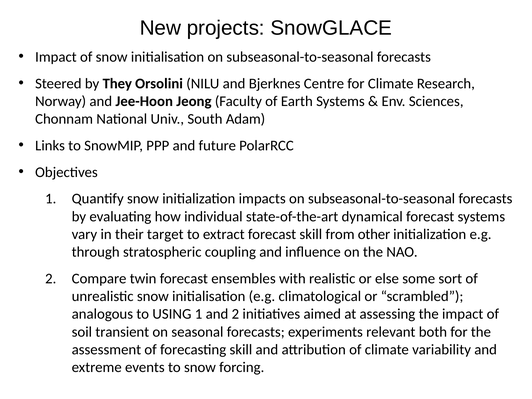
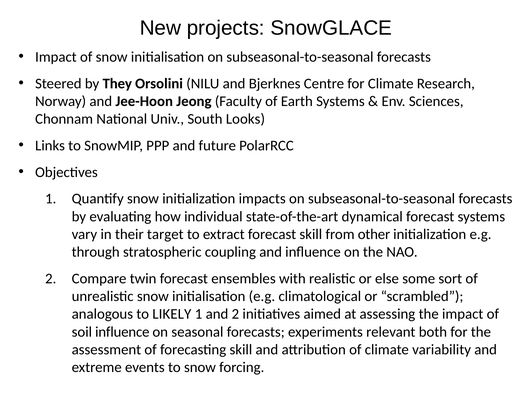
Adam: Adam -> Looks (245, 119)
USING: USING -> LIKELY (172, 314)
soil transient: transient -> influence (122, 332)
